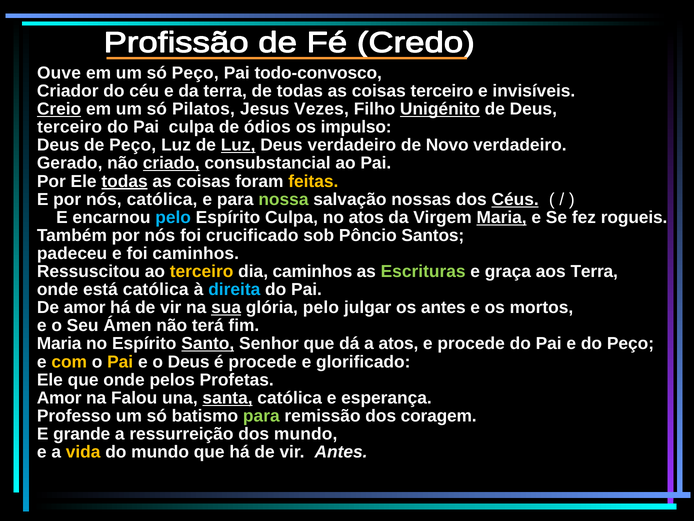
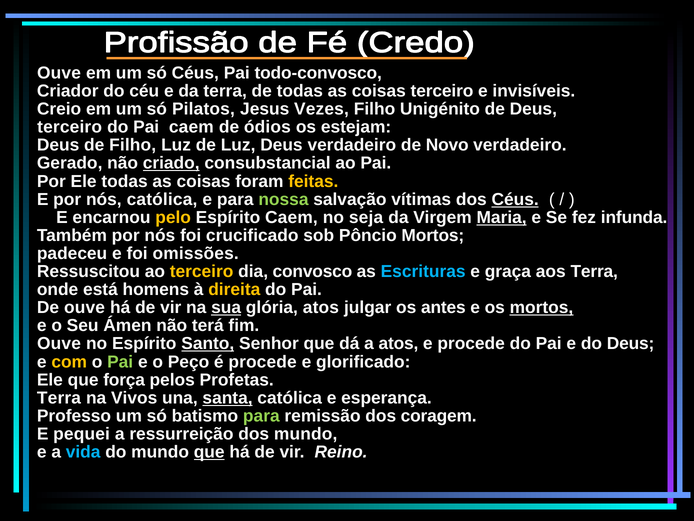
só Peço: Peço -> Céus (195, 73)
Creio underline: present -> none (59, 109)
Unigénito underline: present -> none (440, 109)
Pai culpa: culpa -> caem (191, 127)
impulso: impulso -> estejam (356, 127)
de Peço: Peço -> Filho (133, 145)
Luz underline: present -> none (238, 145)
todas underline: present -> none (125, 181)
nossas: nossas -> vítimas (421, 199)
pelo colour: light blue -> yellow (173, 217)
Espírito Culpa: Culpa -> Caem (291, 217)
no atos: atos -> seja (366, 217)
rogueis: rogueis -> infunda (634, 217)
Pôncio Santos: Santos -> Mortos (433, 235)
foi caminhos: caminhos -> omissões (196, 253)
dia caminhos: caminhos -> convosco (312, 271)
Escrituras colour: light green -> light blue (423, 271)
está católica: católica -> homens (156, 289)
direita colour: light blue -> yellow (234, 289)
De amor: amor -> ouve (85, 307)
glória pelo: pelo -> atos (321, 307)
mortos underline: none -> present (541, 307)
Maria: Maria -> Ouve (59, 343)
do Peço: Peço -> Deus (631, 343)
Pai colour: yellow -> light green (120, 361)
o Deus: Deus -> Peço (189, 361)
que onde: onde -> força (124, 379)
Amor: Amor -> Terra (59, 398)
Falou: Falou -> Vivos (134, 398)
grande: grande -> pequei (82, 434)
vida colour: yellow -> light blue (83, 452)
que underline: none -> present (209, 452)
vir Antes: Antes -> Reino (341, 452)
